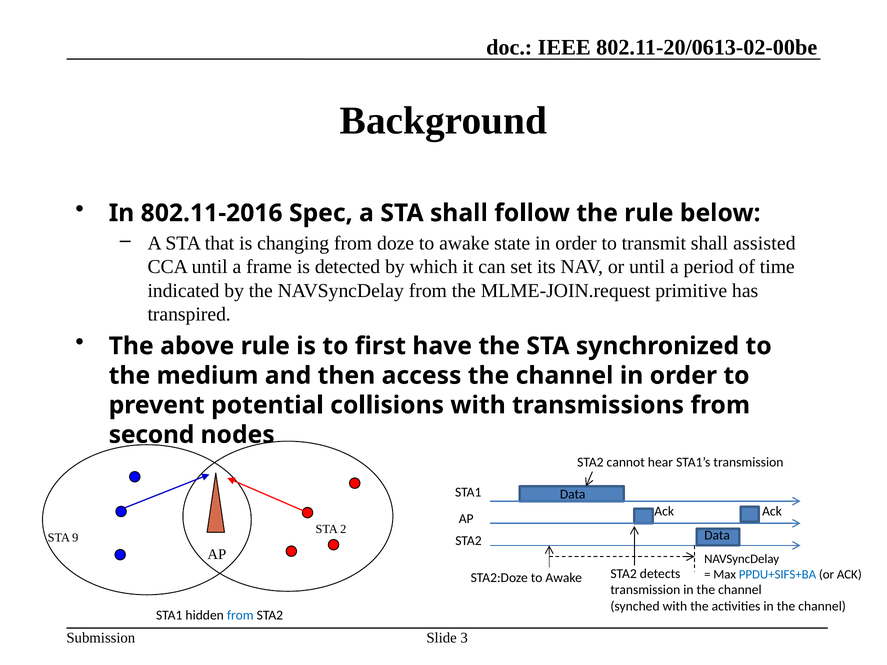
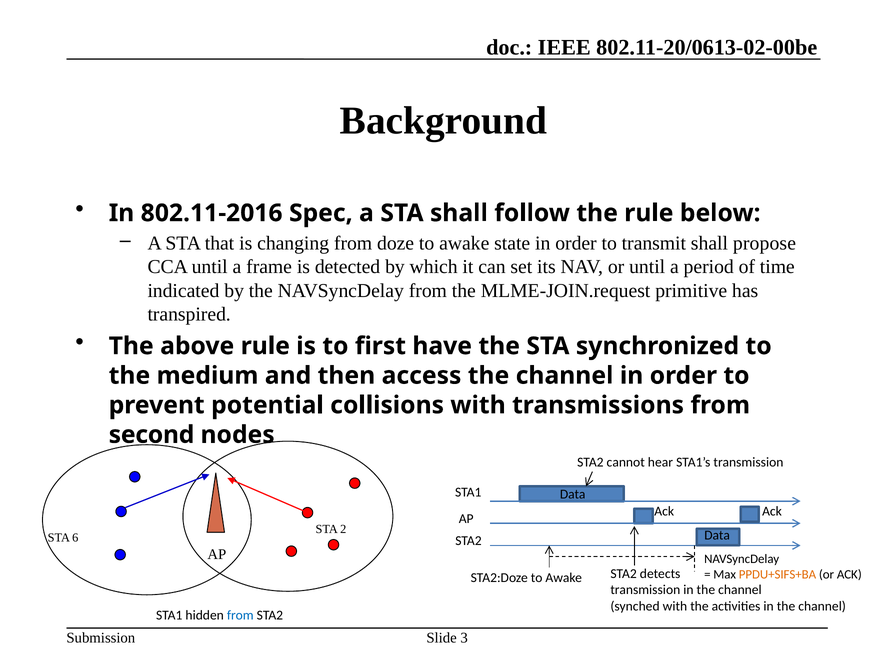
assisted: assisted -> propose (764, 243)
9: 9 -> 6 (75, 538)
PPDU+SIFS+BA colour: blue -> orange (777, 574)
